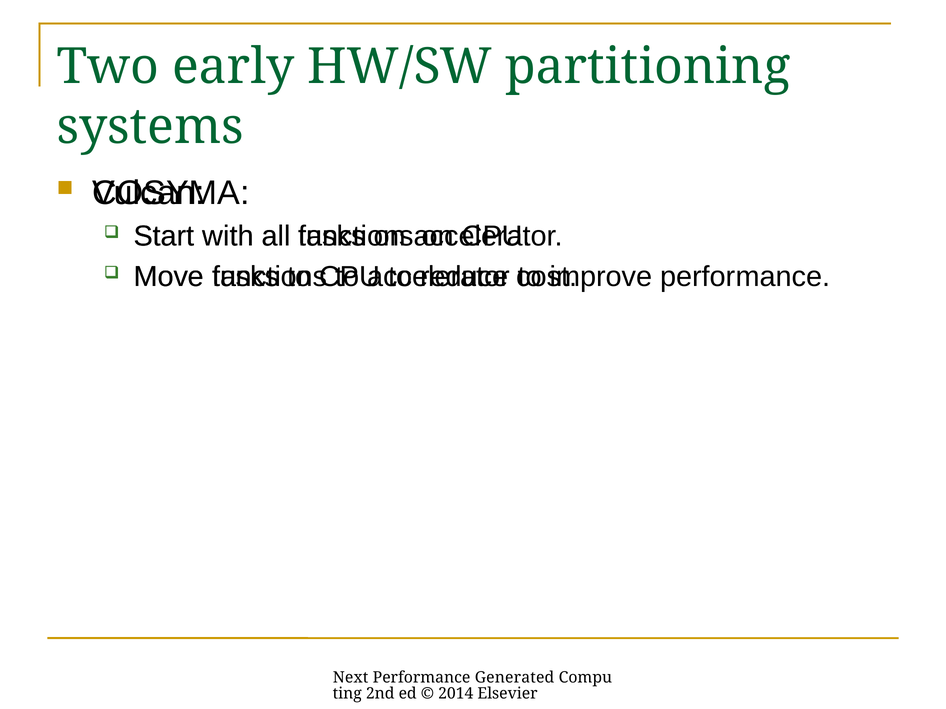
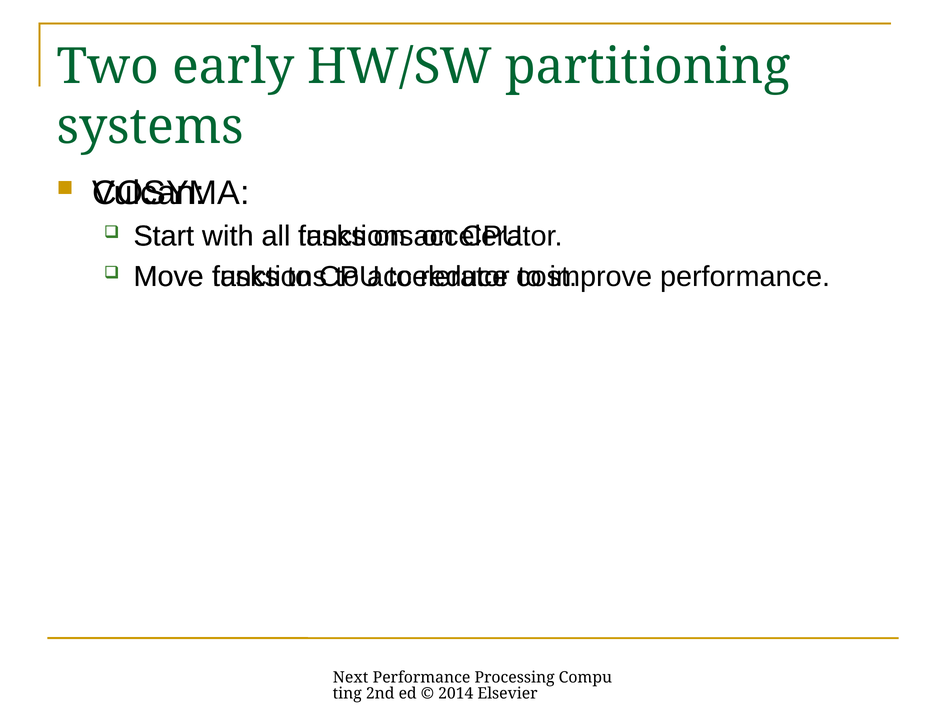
Generated: Generated -> Processing (515, 678)
